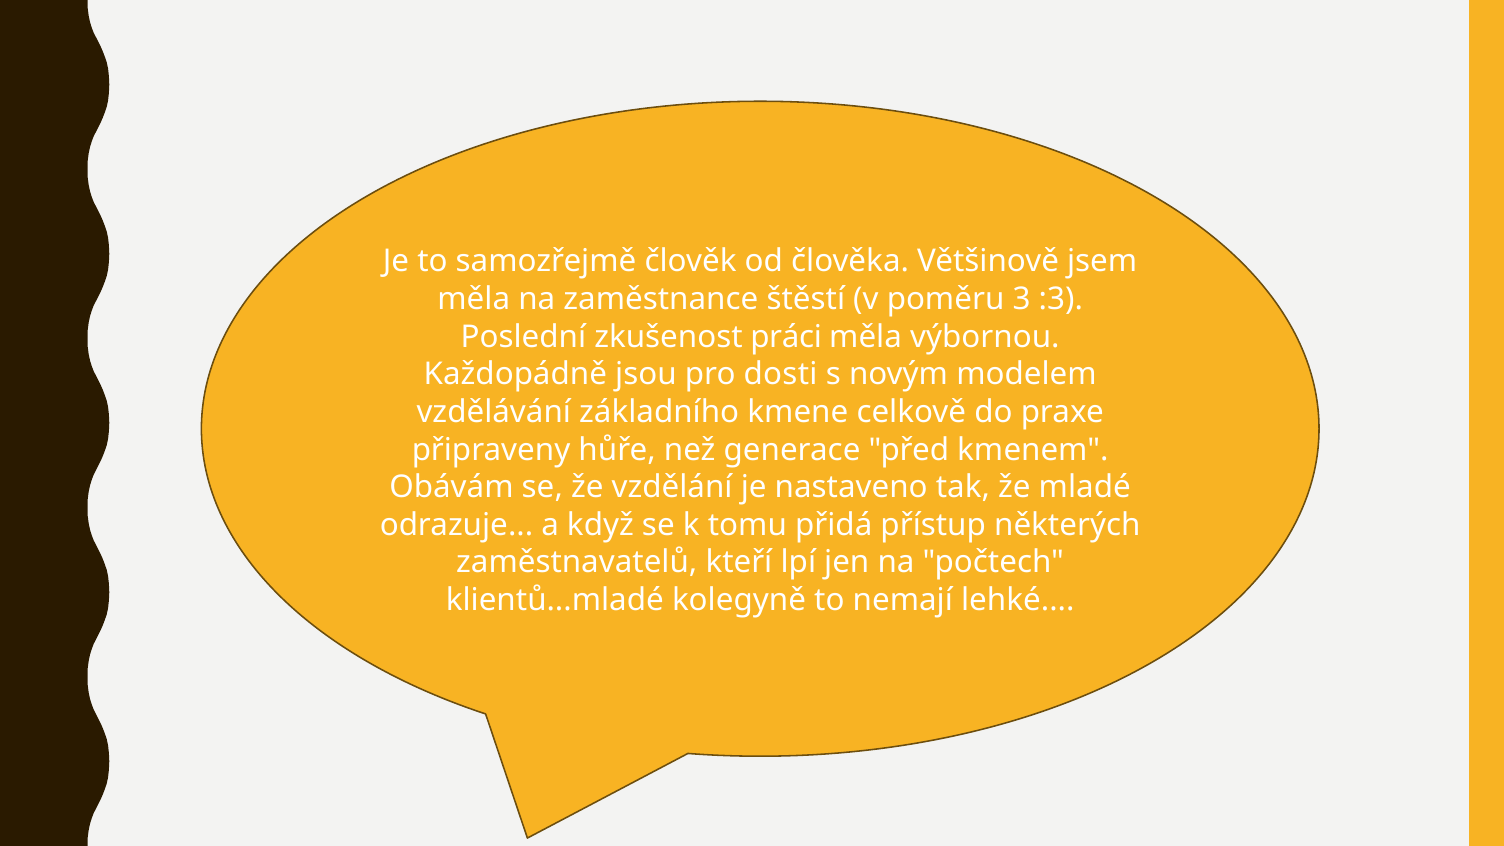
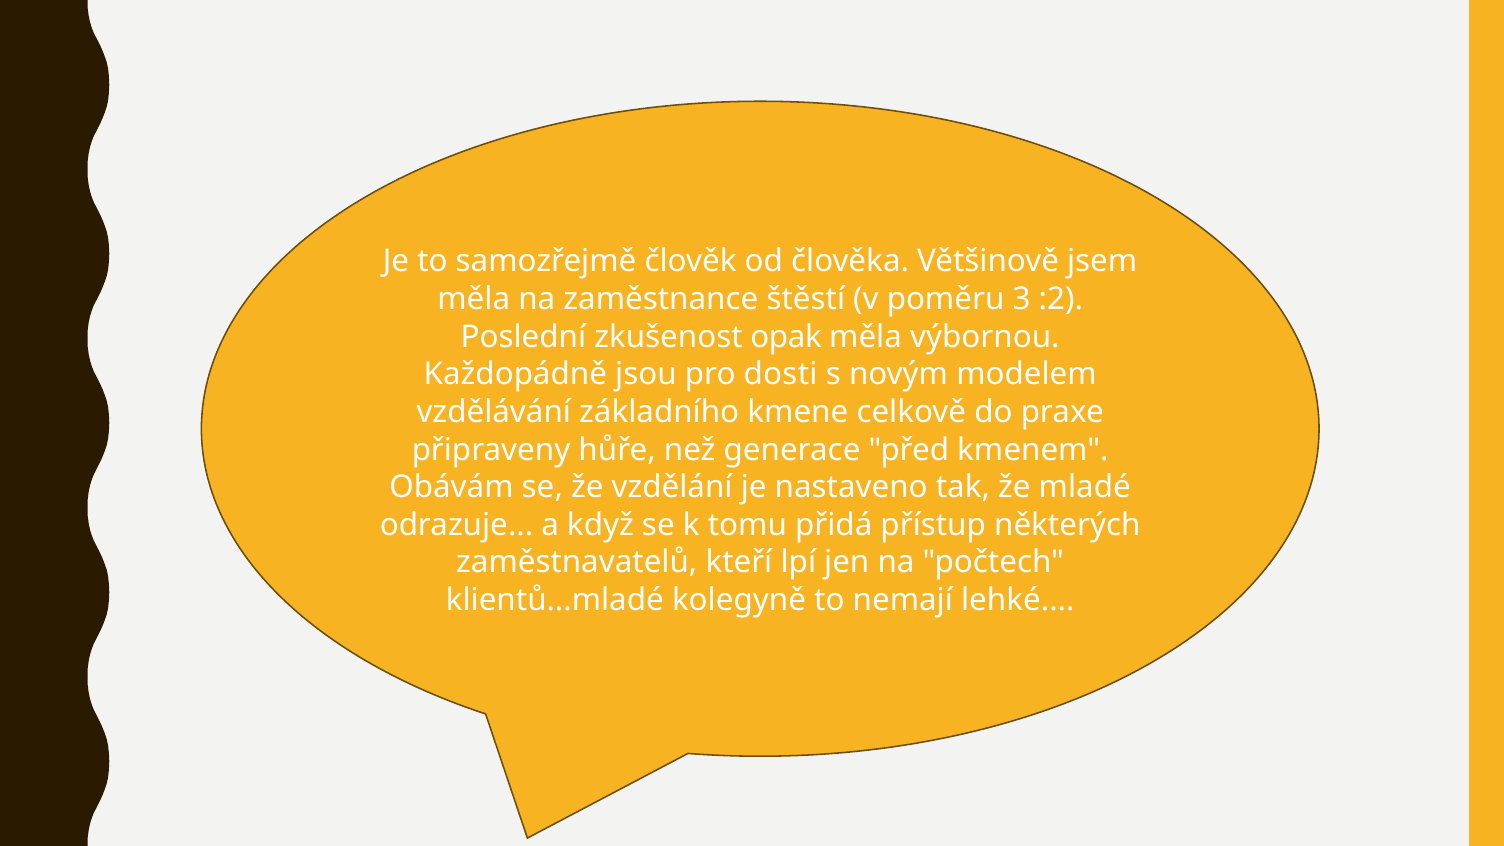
:3: :3 -> :2 (1061, 299)
práci: práci -> opak (786, 337)
